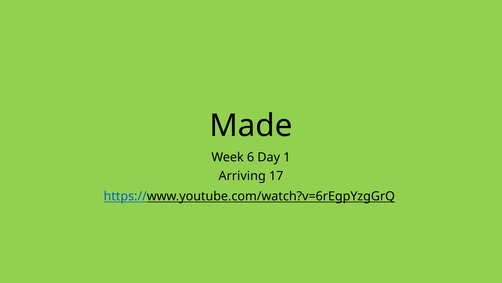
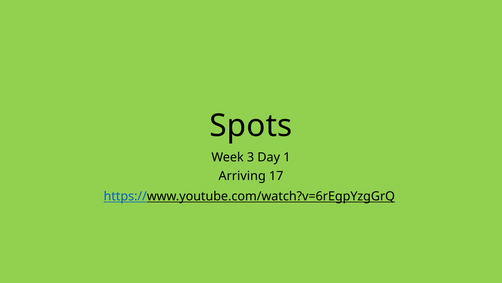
Made: Made -> Spots (251, 125)
6: 6 -> 3 (251, 157)
